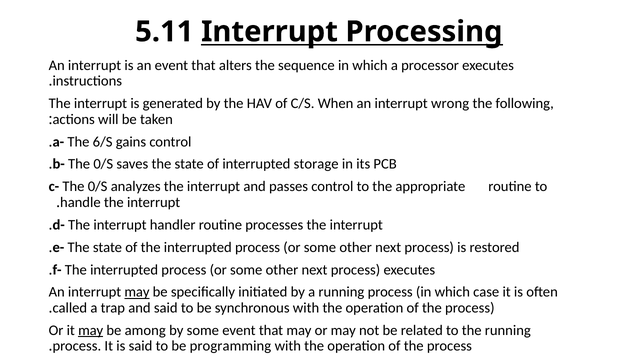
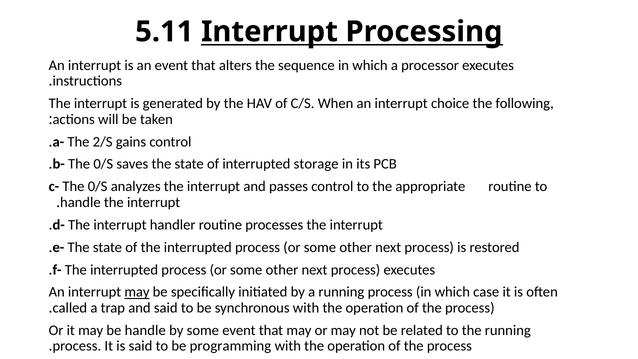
wrong: wrong -> choice (450, 103)
6/S: 6/S -> 2/S (103, 142)
may underline: present -> none (91, 330)
be among: among -> handle (145, 330)
